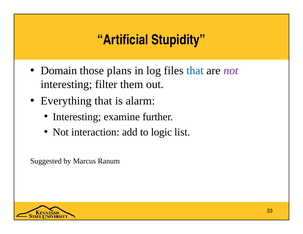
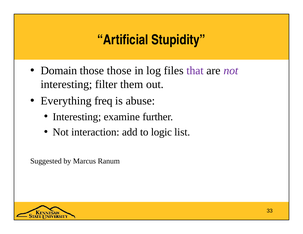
those plans: plans -> those (119, 71)
that colour: blue -> purple (195, 71)
Everything that: that -> freq (103, 101)
alarm: alarm -> abuse (140, 101)
